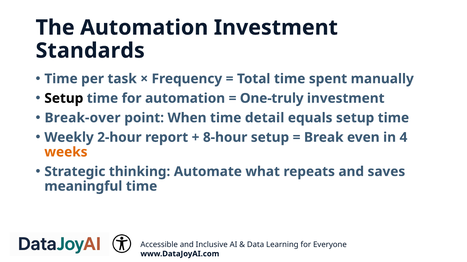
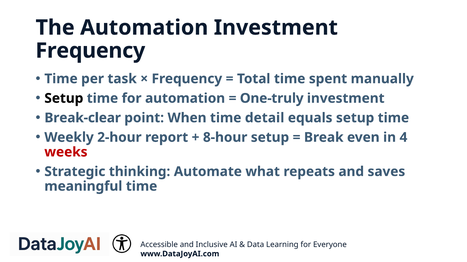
Standards: Standards -> Frequency (90, 51)
Break-over: Break-over -> Break-clear (83, 118)
weeks colour: orange -> red (66, 152)
